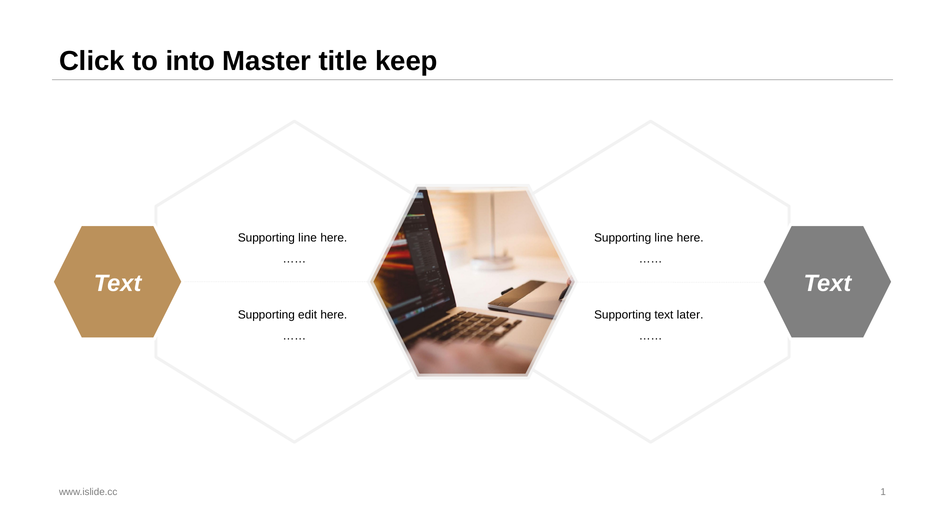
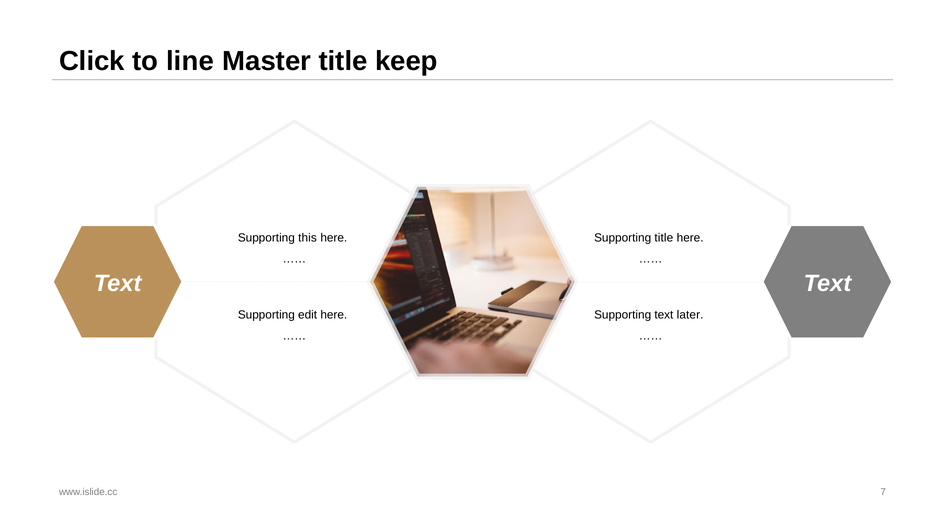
into: into -> line (190, 61)
line: line -> this (308, 238)
line: line -> title (664, 238)
1: 1 -> 7 (883, 492)
